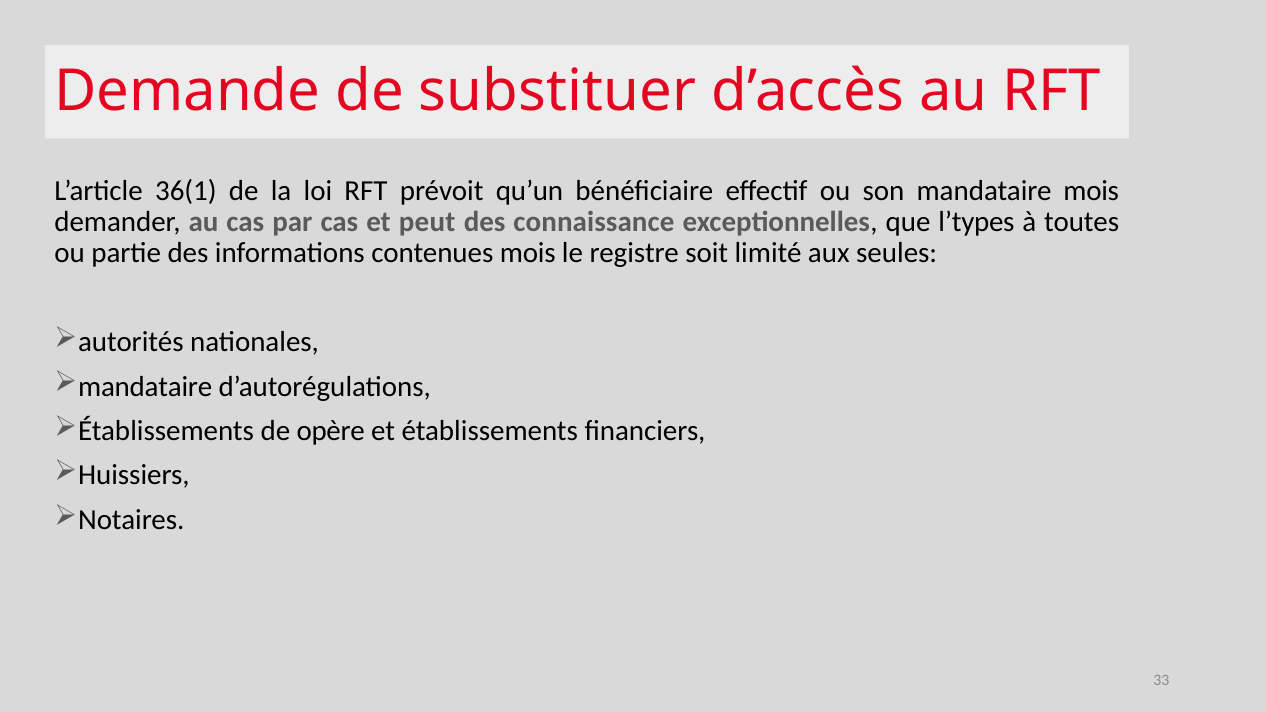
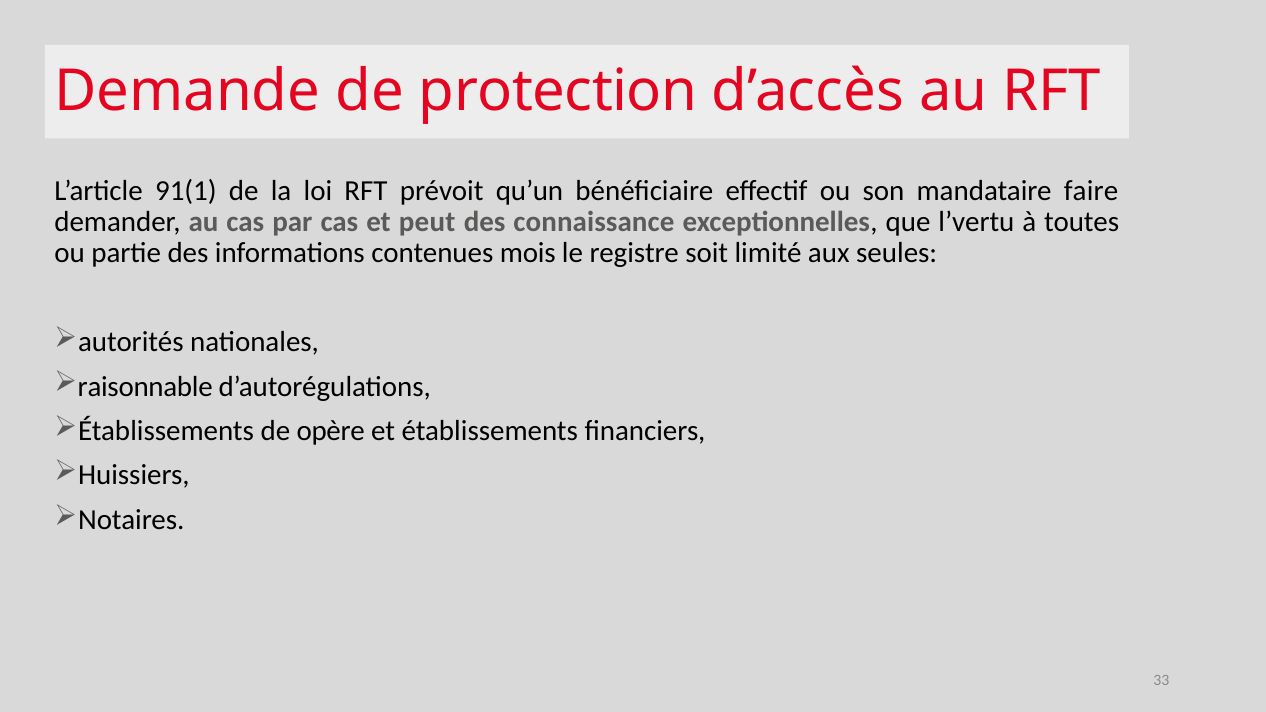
substituer: substituer -> protection (558, 91)
36(1: 36(1 -> 91(1 (186, 190)
mandataire mois: mois -> faire (1091, 190)
l’types: l’types -> l’vertu (976, 222)
mandataire: mandataire -> raisonnable (145, 387)
